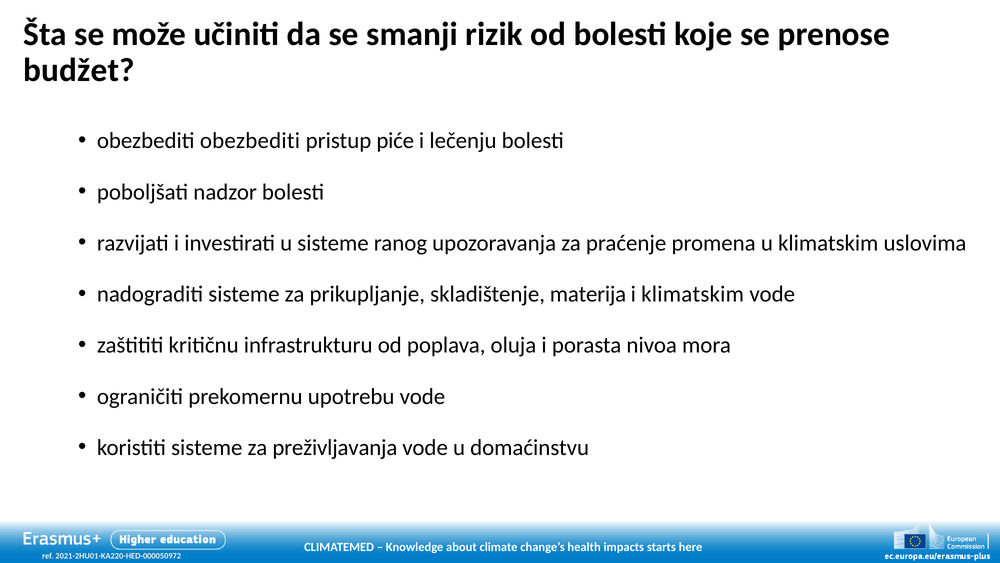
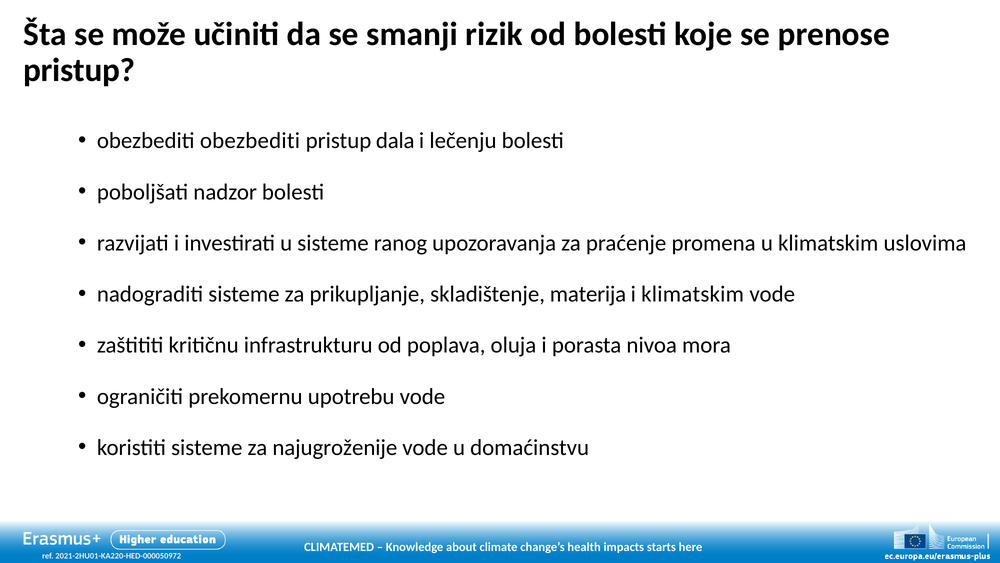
budžet: budžet -> pristup (79, 70)
piće: piće -> dala (395, 141)
preživljavanja: preživljavanja -> najugroženije (335, 447)
